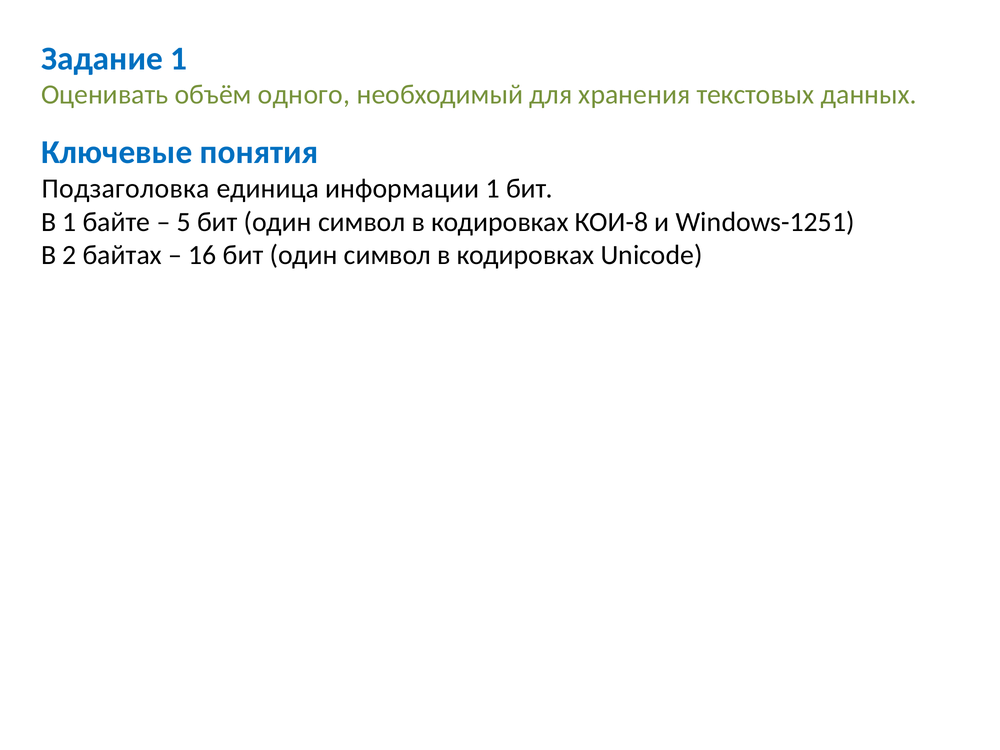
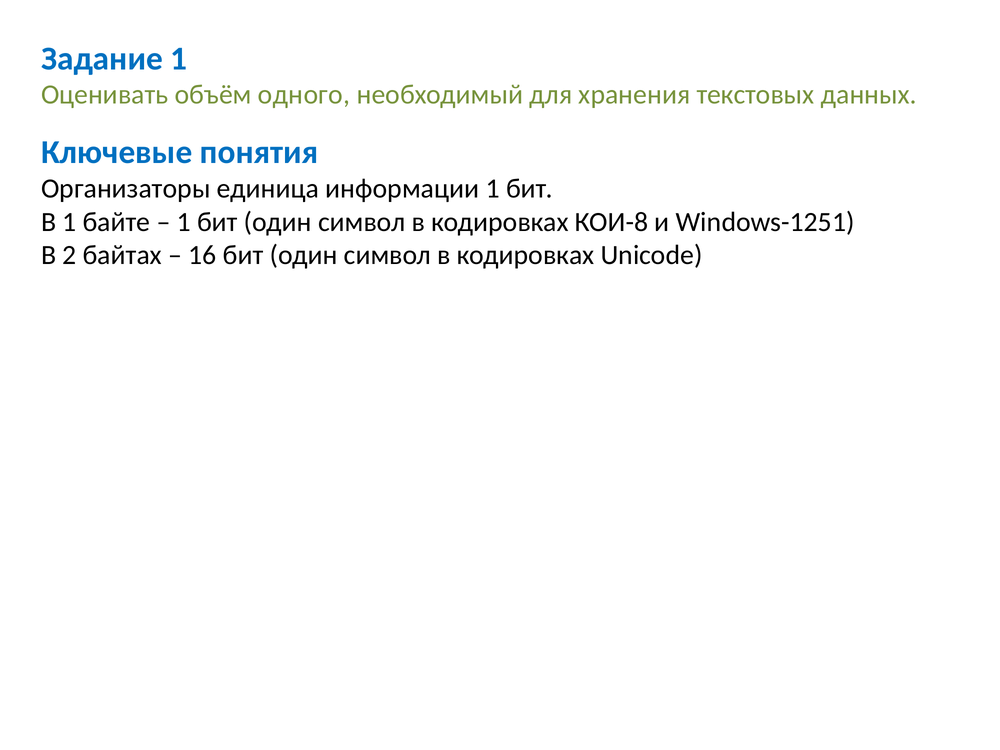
Подзаголовка: Подзаголовка -> Организаторы (126, 189)
5: 5 -> 1 (184, 222)
